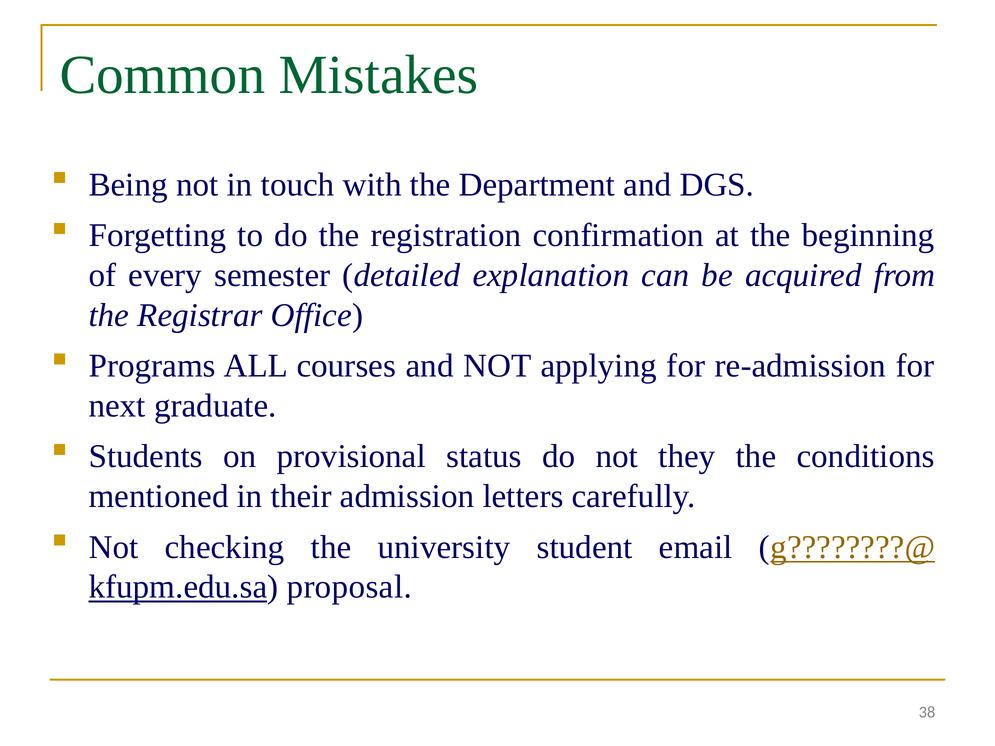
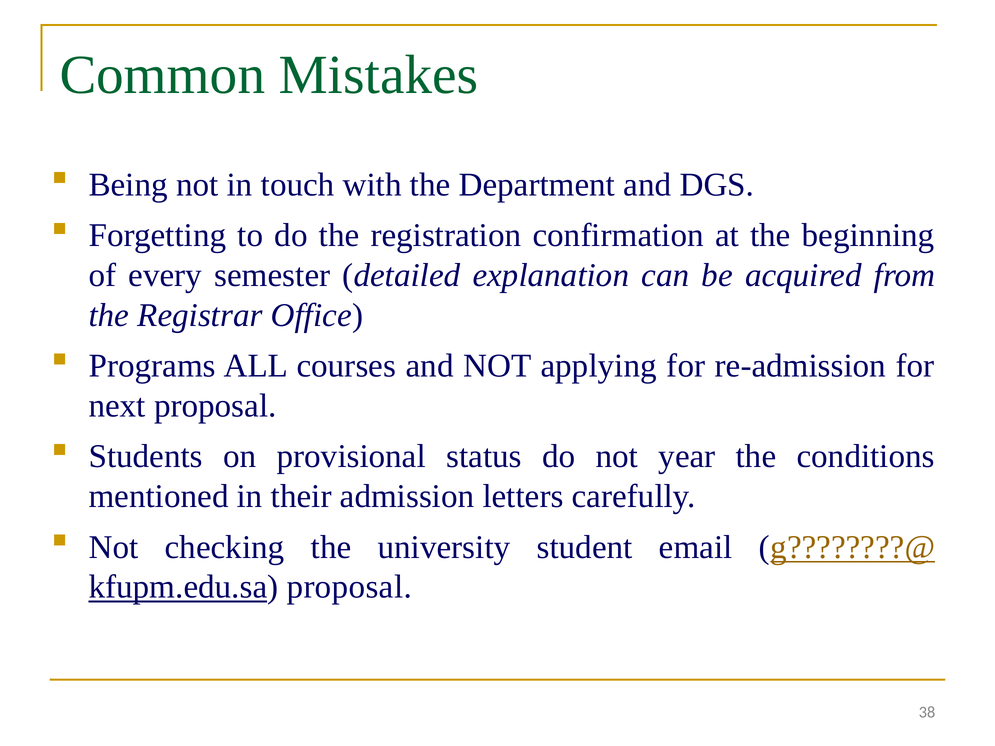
next graduate: graduate -> proposal (215, 406)
they: they -> year (687, 457)
